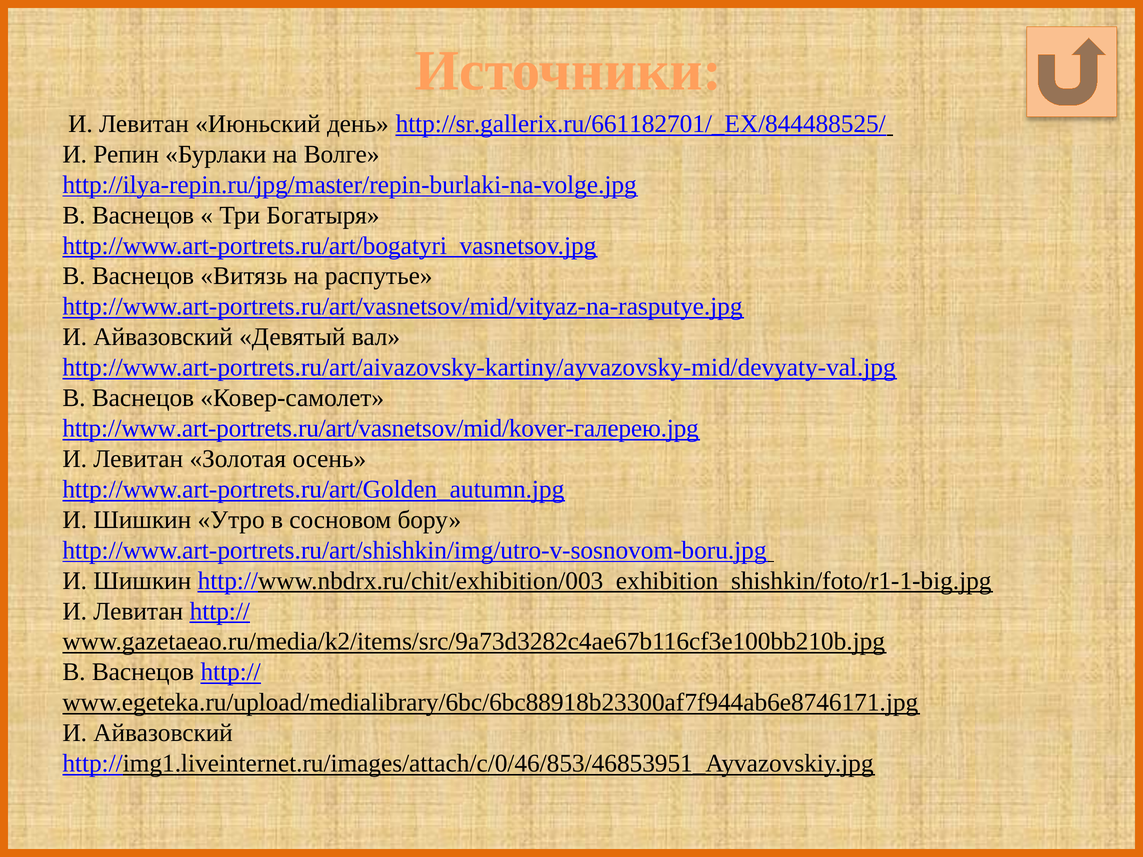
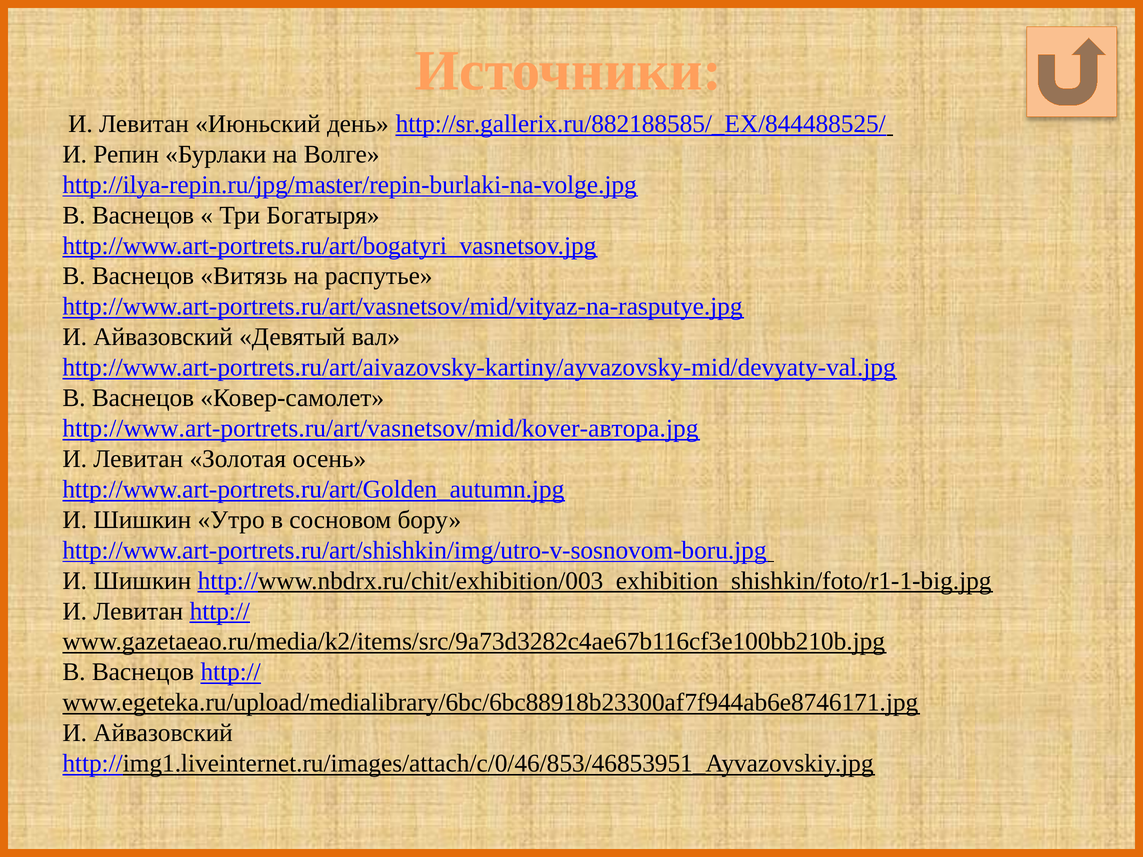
http://sr.gallerix.ru/661182701/_EX/844488525/: http://sr.gallerix.ru/661182701/_EX/844488525/ -> http://sr.gallerix.ru/882188585/_EX/844488525/ (641, 124)
http://www.art-portrets.ru/art/vasnetsov/mid/kover-галерею.jpg: http://www.art-portrets.ru/art/vasnetsov/mid/kover-галерею.jpg -> http://www.art-portrets.ru/art/vasnetsov/mid/kover-автора.jpg (380, 429)
